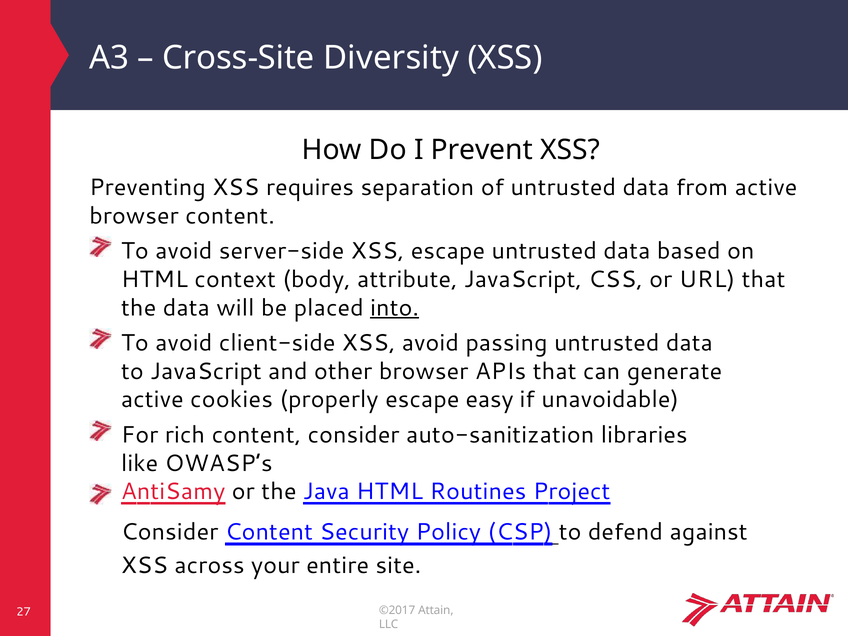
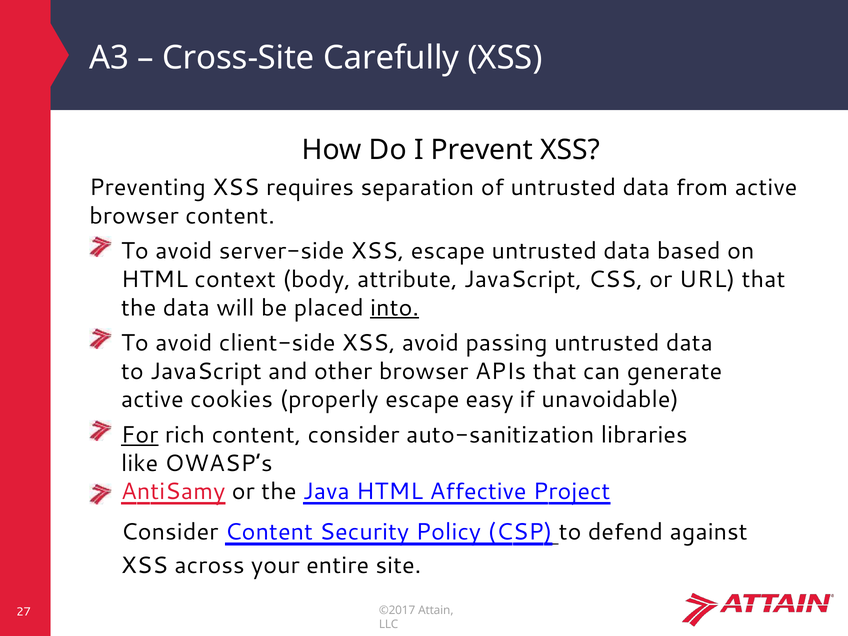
Diversity: Diversity -> Carefully (391, 58)
For underline: none -> present (140, 435)
Routines: Routines -> Affective (478, 492)
